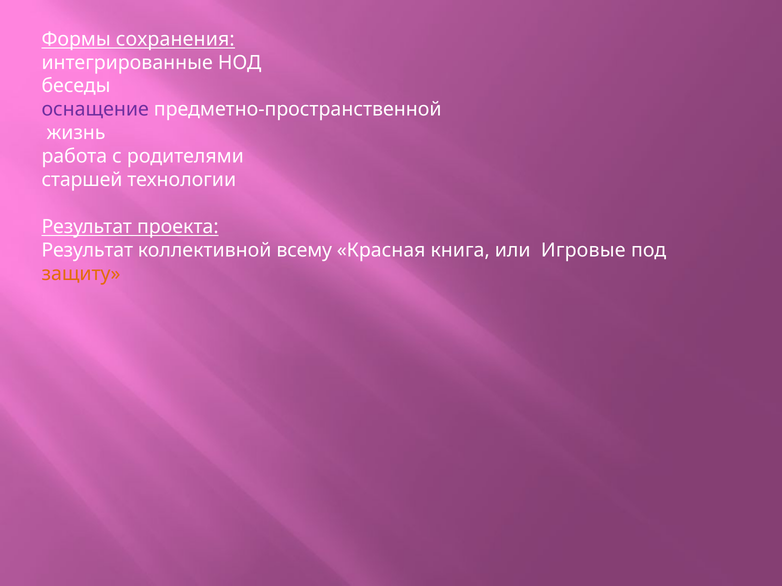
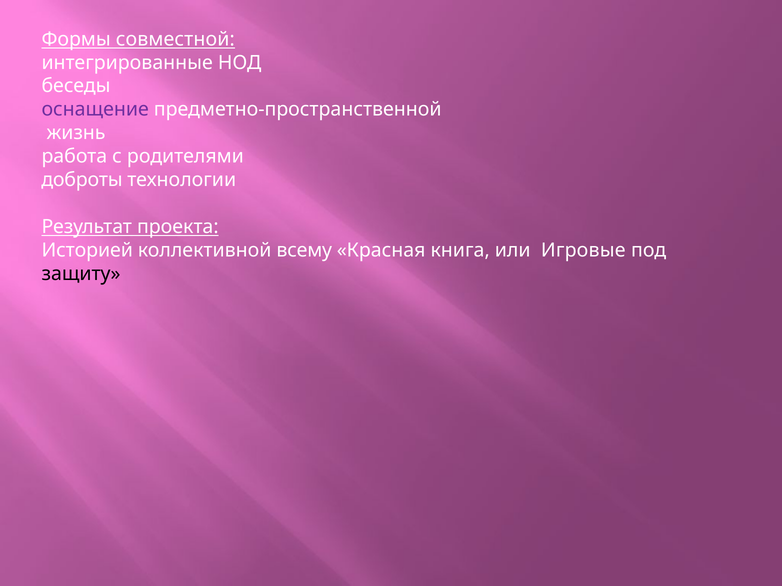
сохранения: сохранения -> совместной (175, 39)
старшей: старшей -> доброты (82, 180)
Результат: Результат -> Историей (87, 250)
защиту colour: orange -> black (81, 274)
